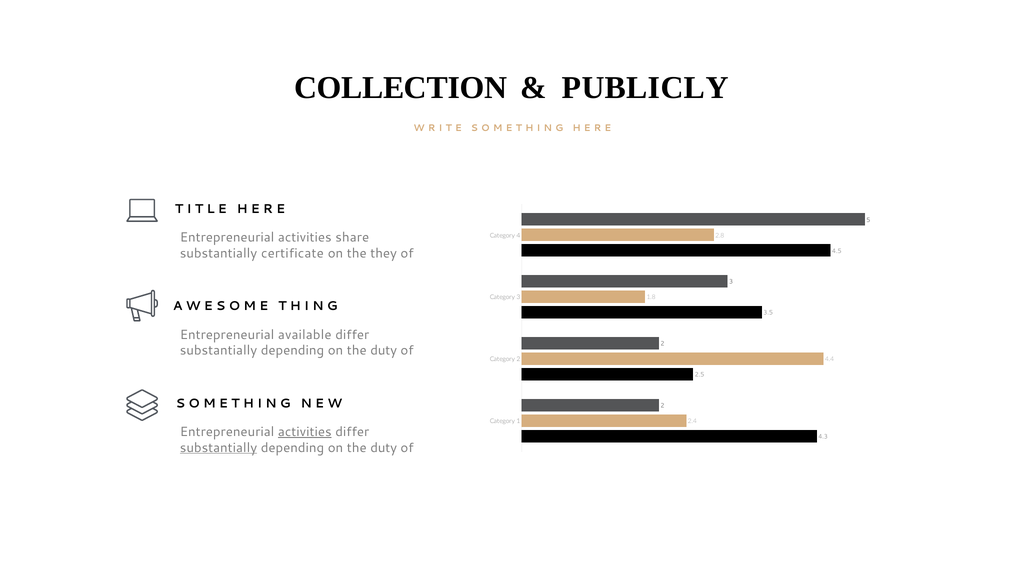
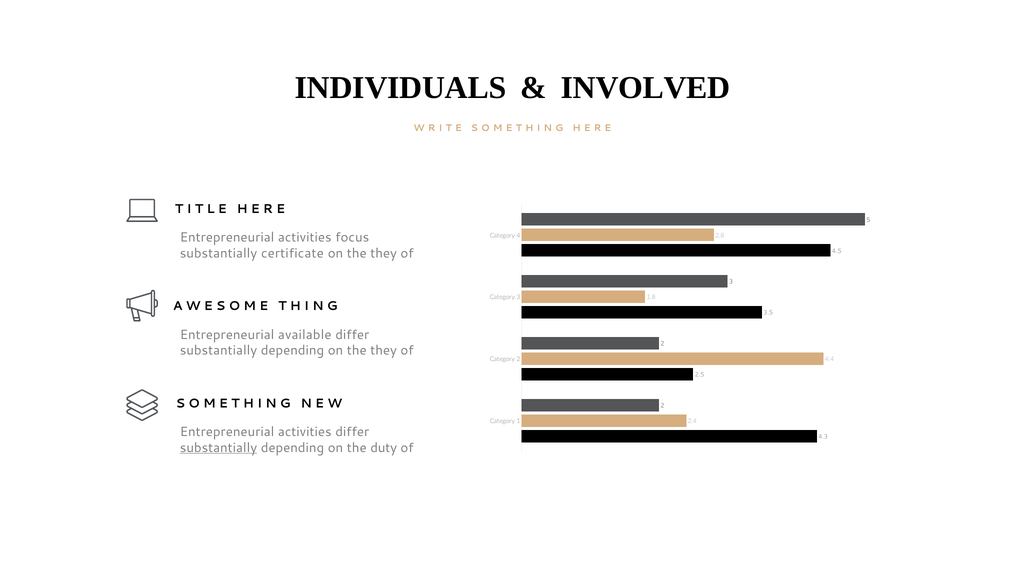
COLLECTION: COLLECTION -> INDIVIDUALS (401, 88)
PUBLICLY: PUBLICLY -> INVOLVED (645, 88)
share: share -> focus (352, 238)
duty: duty -> they (384, 351)
activities underline: present -> none (305, 432)
